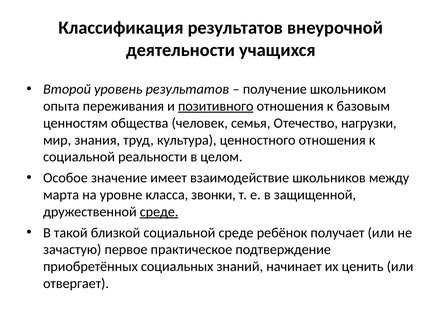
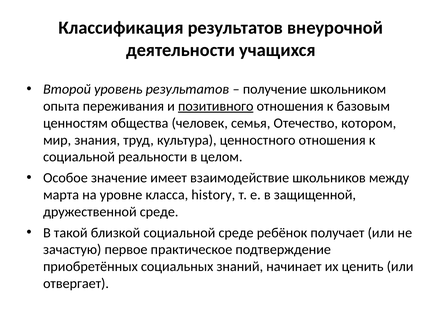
нагрузки: нагрузки -> котором (369, 123)
звонки: звонки -> history (213, 195)
среде underline: present -> none (159, 211)
